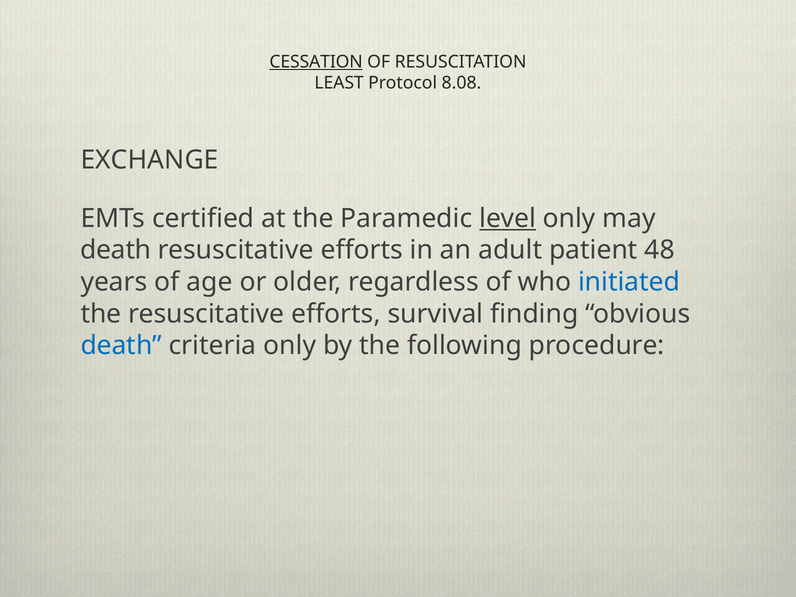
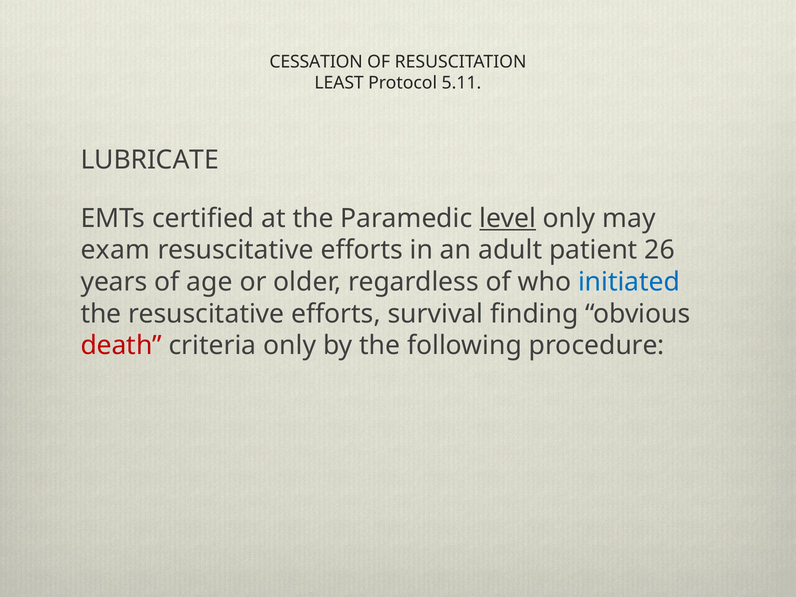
CESSATION underline: present -> none (316, 62)
8.08: 8.08 -> 5.11 (461, 83)
EXCHANGE: EXCHANGE -> LUBRICATE (150, 160)
death: death -> exam (115, 250)
48: 48 -> 26 (660, 250)
death colour: blue -> red (121, 346)
